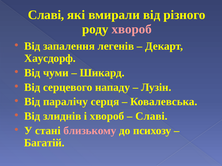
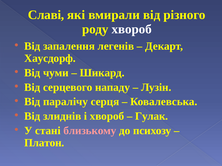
хвороб colour: pink -> white (132, 29)
Славі: Славі -> Гулак (152, 116)
Багатій: Багатій -> Платон (44, 143)
